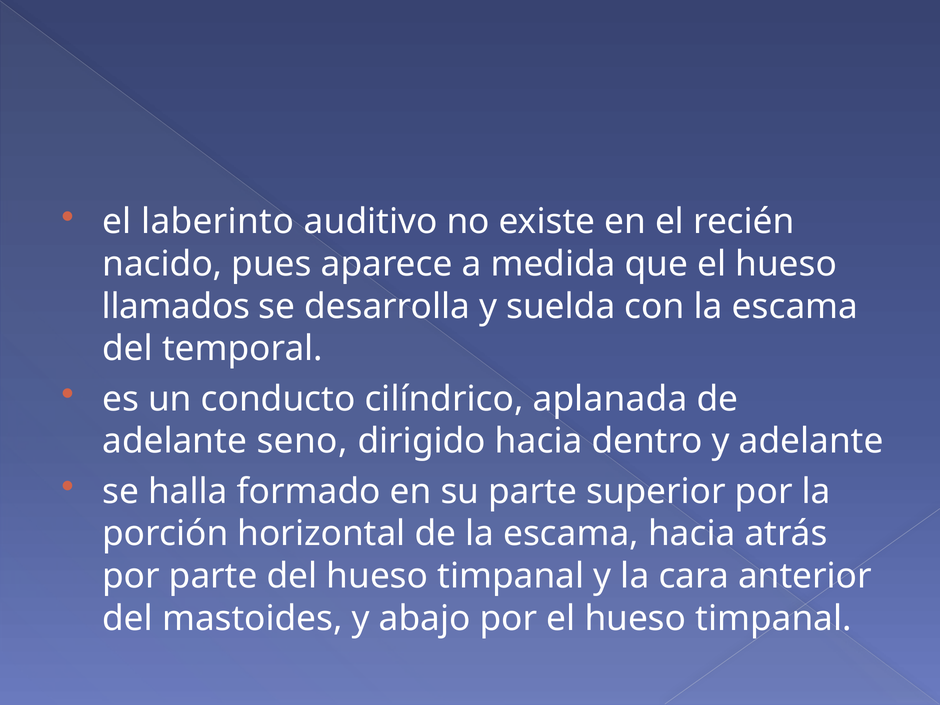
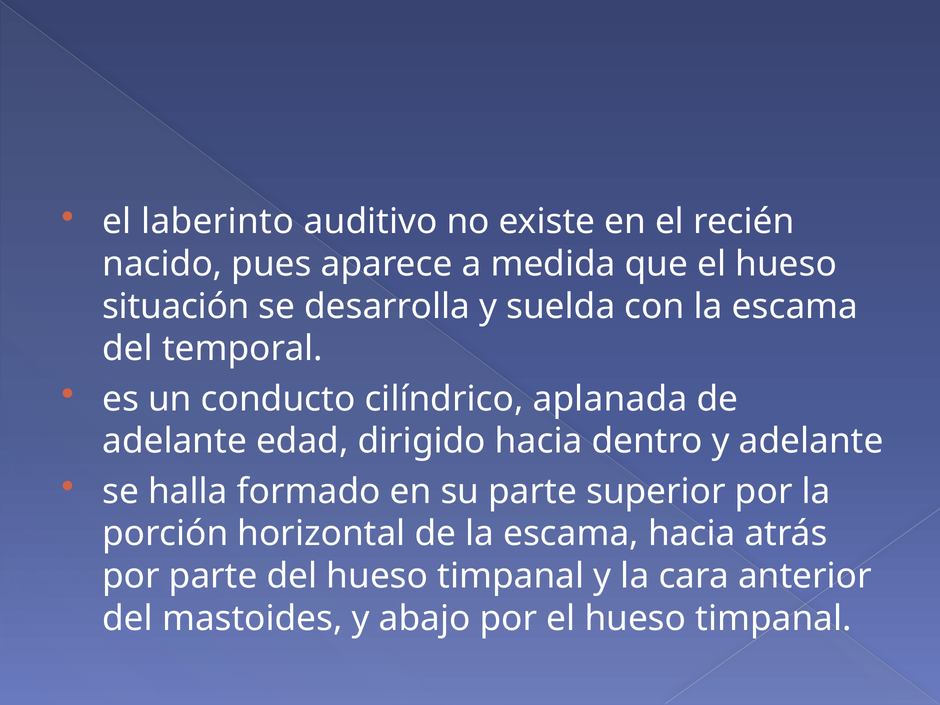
llamados: llamados -> situación (176, 306)
seno: seno -> edad (302, 441)
